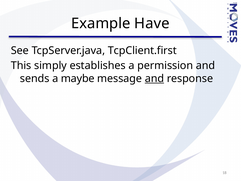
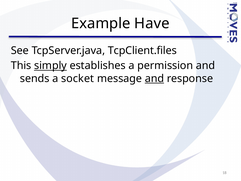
TcpClient.first: TcpClient.first -> TcpClient.files (142, 51)
simply underline: none -> present (50, 66)
maybe: maybe -> socket (78, 78)
